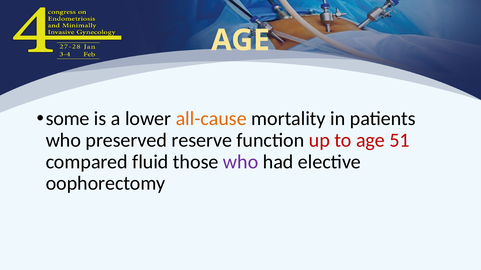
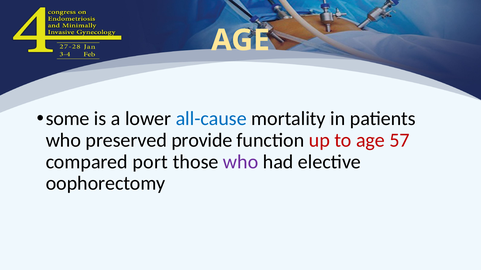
all-cause colour: orange -> blue (211, 119)
reserve: reserve -> provide (202, 140)
51: 51 -> 57 (399, 140)
fluid: fluid -> port (150, 162)
